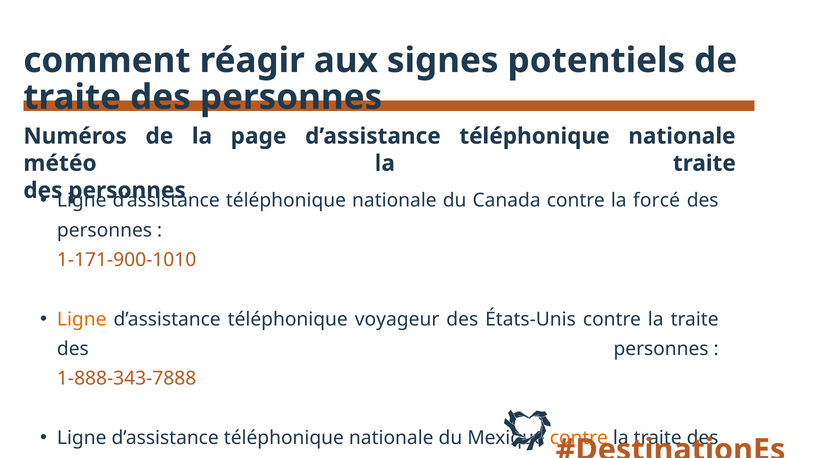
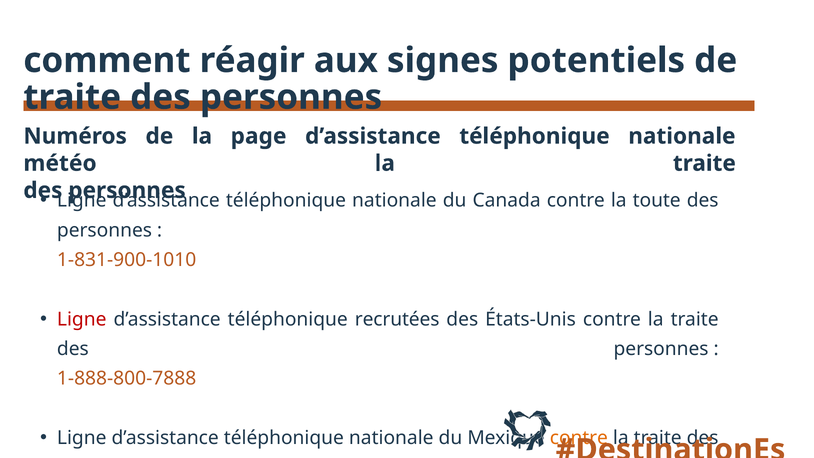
forcé: forcé -> toute (657, 200)
1-171-900-1010: 1-171-900-1010 -> 1-831-900-1010 (127, 260)
Ligne colour: orange -> red (82, 319)
voyageur: voyageur -> recrutées (397, 319)
1-888-343-7888: 1-888-343-7888 -> 1-888-800-7888 (127, 378)
